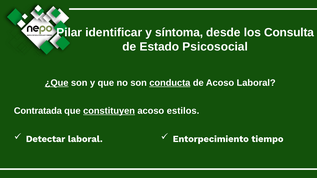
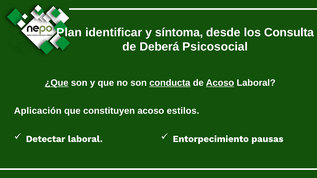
Pilar: Pilar -> Plan (69, 32)
Estado: Estado -> Deberá (159, 47)
Acoso underline: none -> present (220, 83)
Contratada: Contratada -> Aplicación (38, 111)
constituyen underline: present -> none (109, 111)
tiempo: tiempo -> pausas (267, 139)
